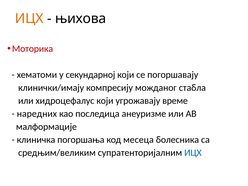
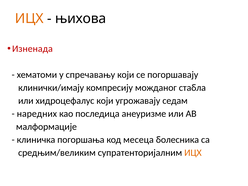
Mоторика: Mоторика -> Изненада (32, 49)
секундарној: секундарној -> спречавању (90, 75)
време: време -> седам (175, 101)
ИЦХ colour: blue -> orange (193, 153)
